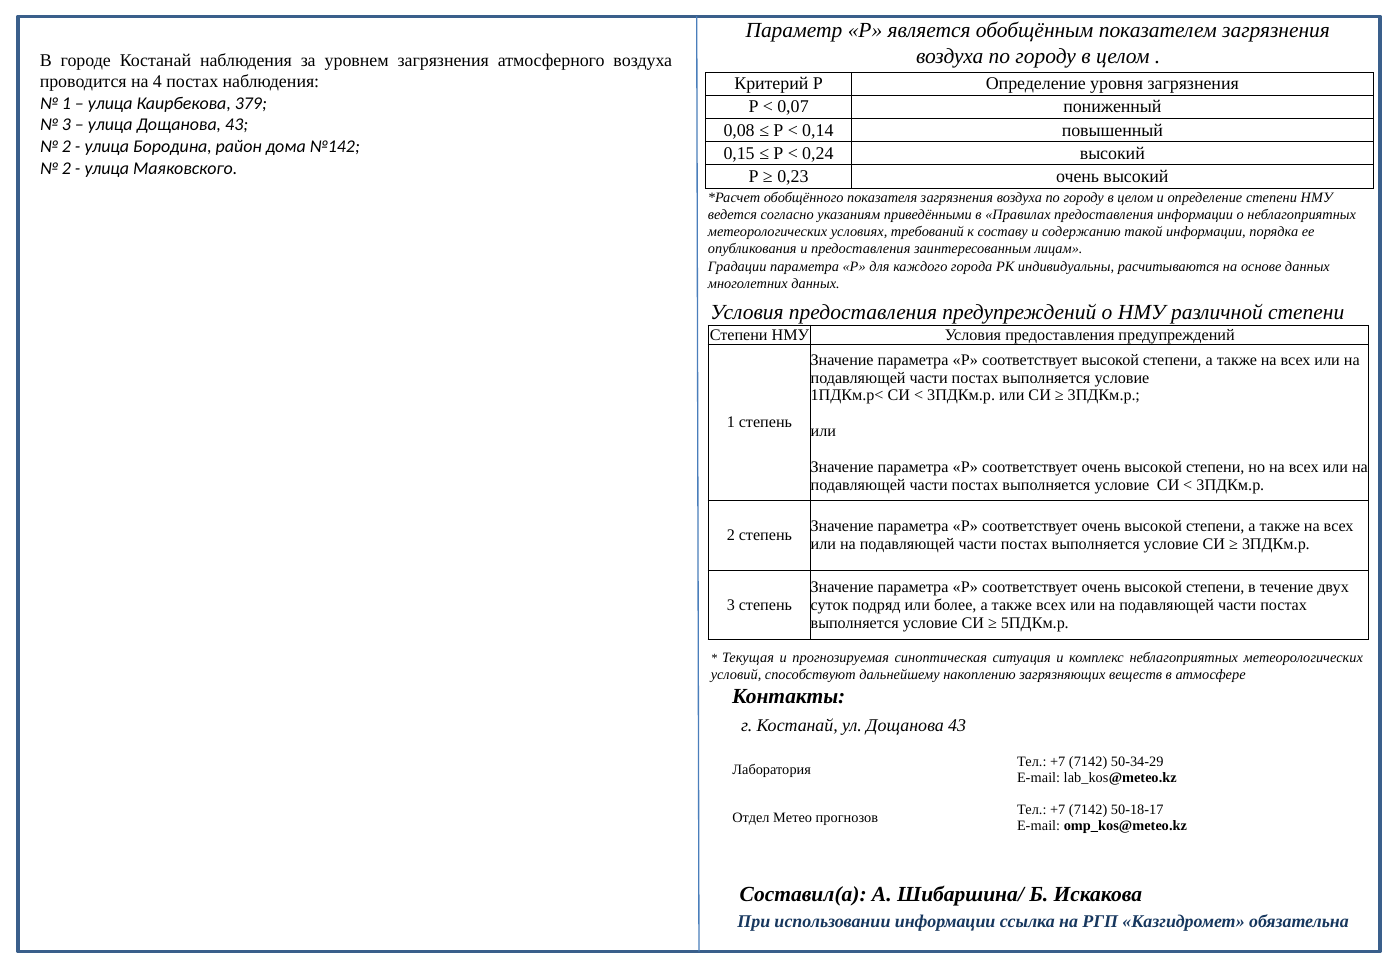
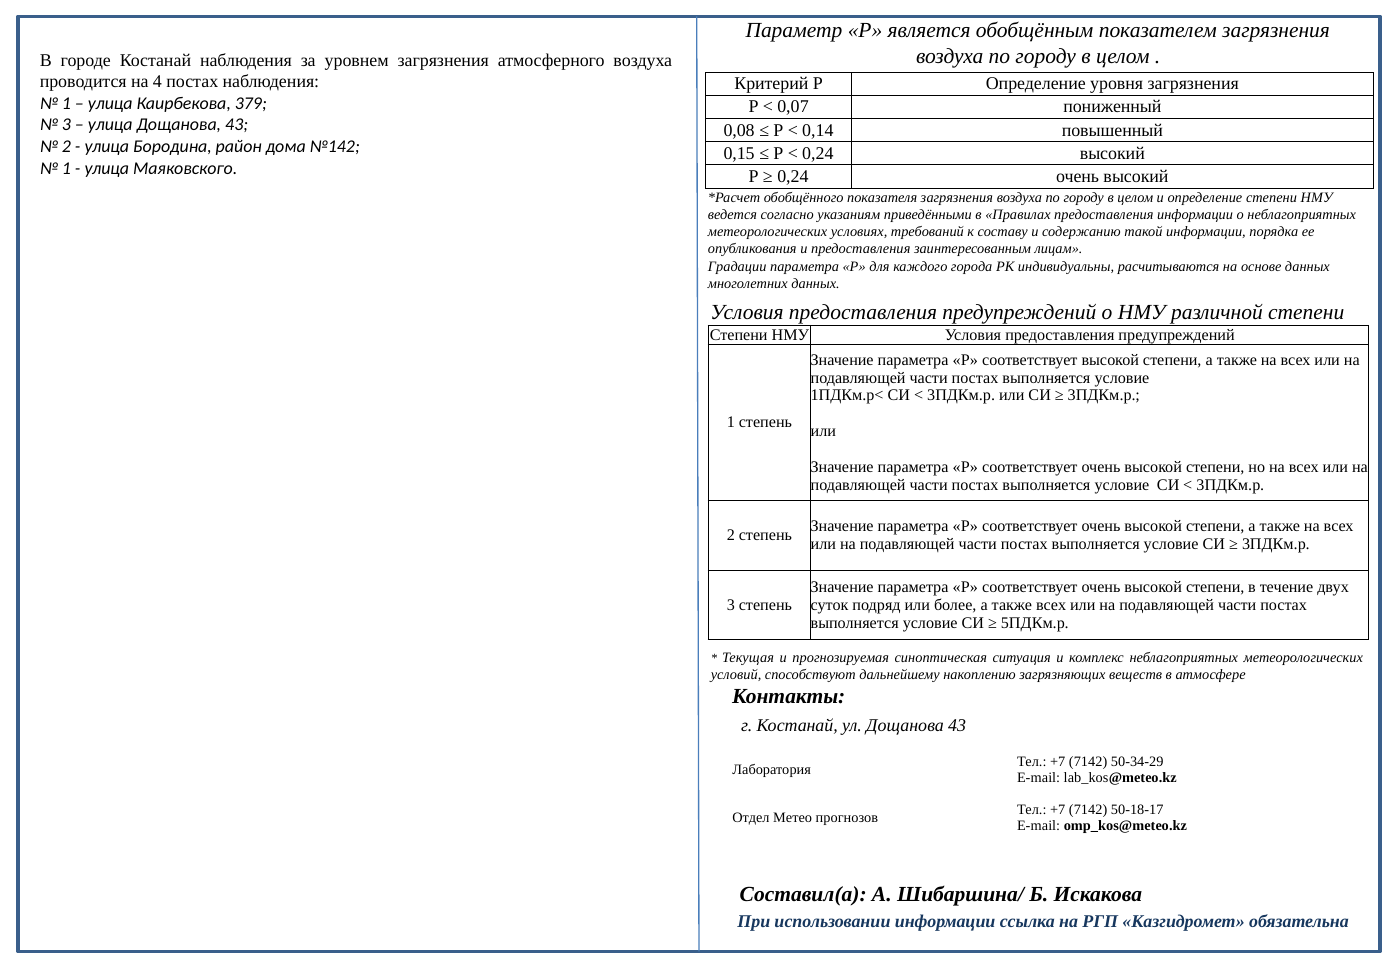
2: 2 -> 1 (67, 168)
0,23: 0,23 -> 0,24 (793, 176)
